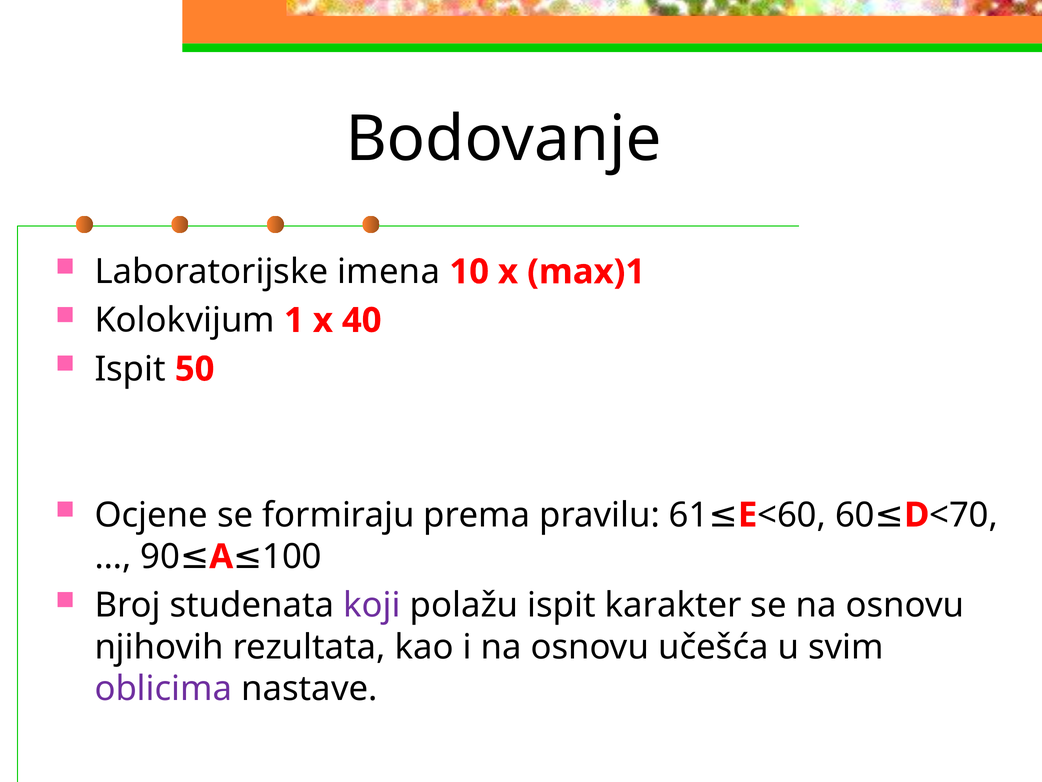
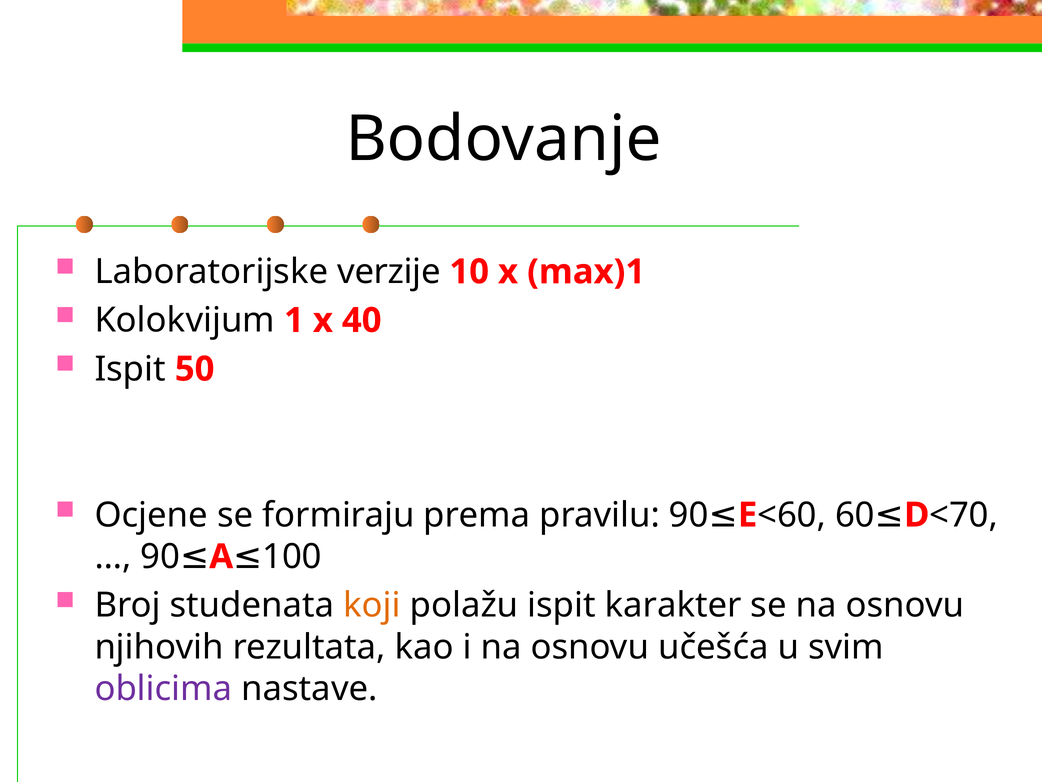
imena: imena -> verzije (389, 272)
pravilu 61: 61 -> 90 (689, 515)
koji colour: purple -> orange (372, 605)
